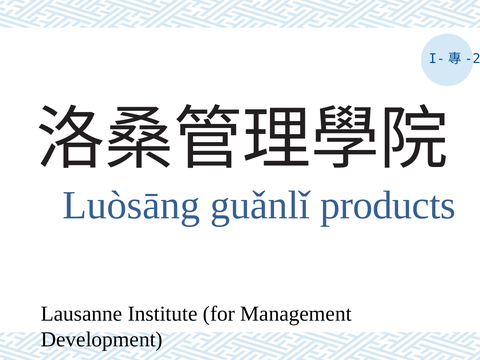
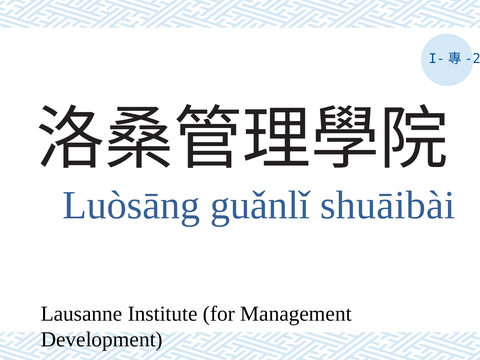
products: products -> shuāibài (388, 205)
